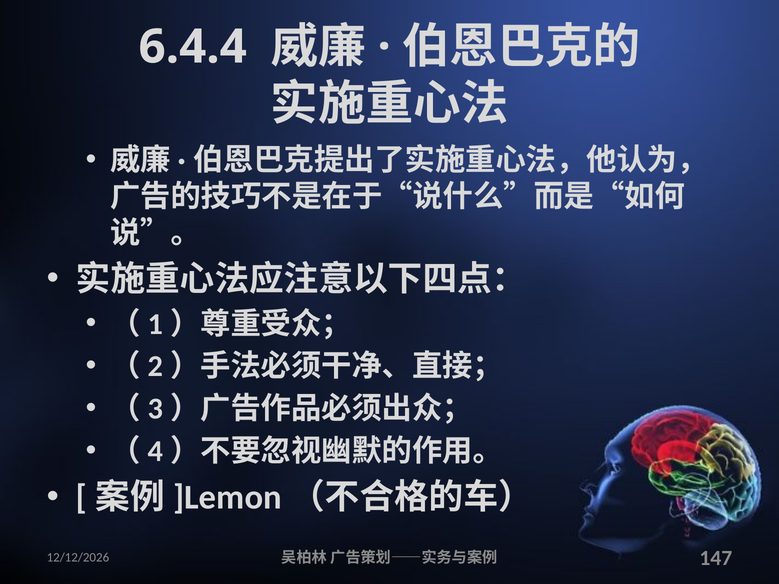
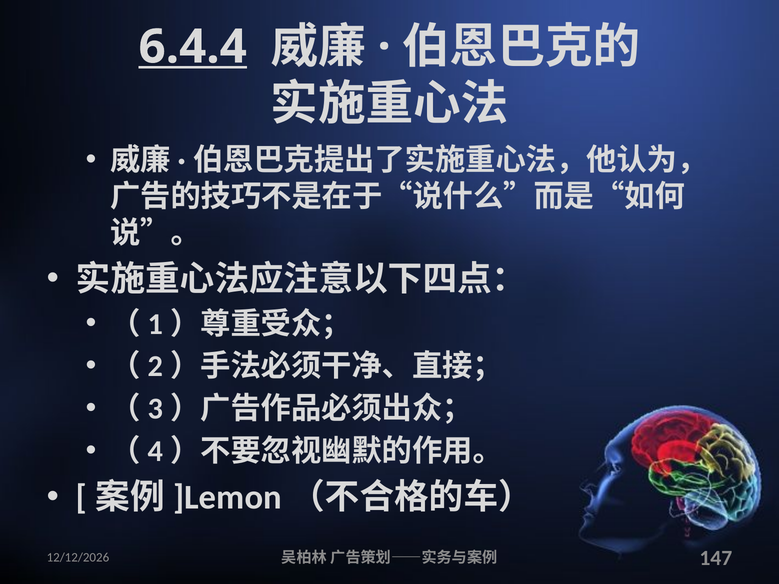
6.4.4 underline: none -> present (193, 47)
